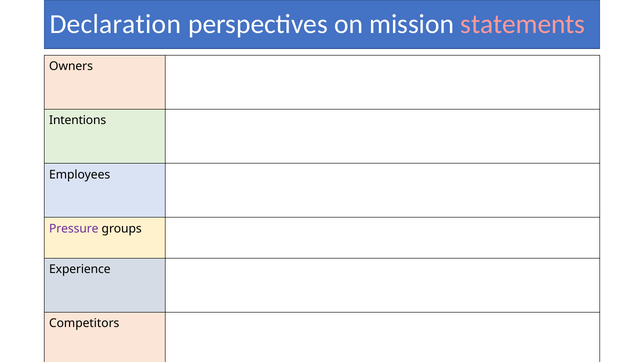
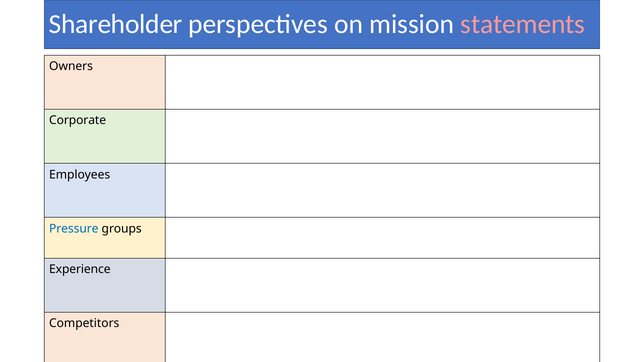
Declaration: Declaration -> Shareholder (116, 24)
Intentions: Intentions -> Corporate (78, 121)
Pressure colour: purple -> blue (74, 229)
